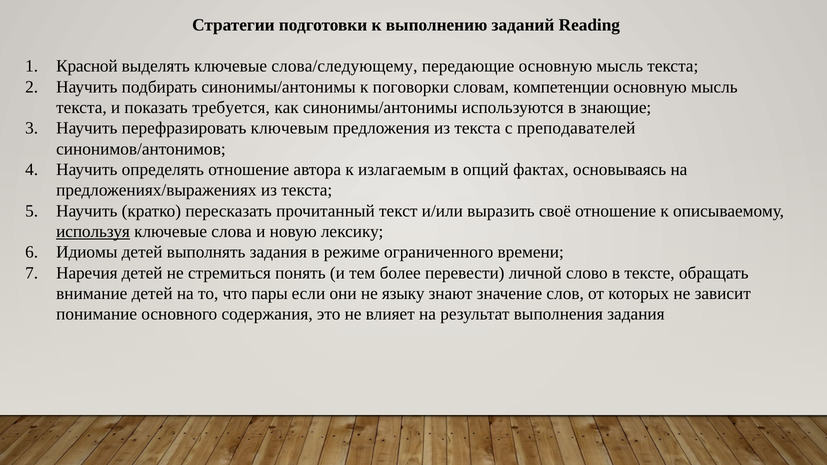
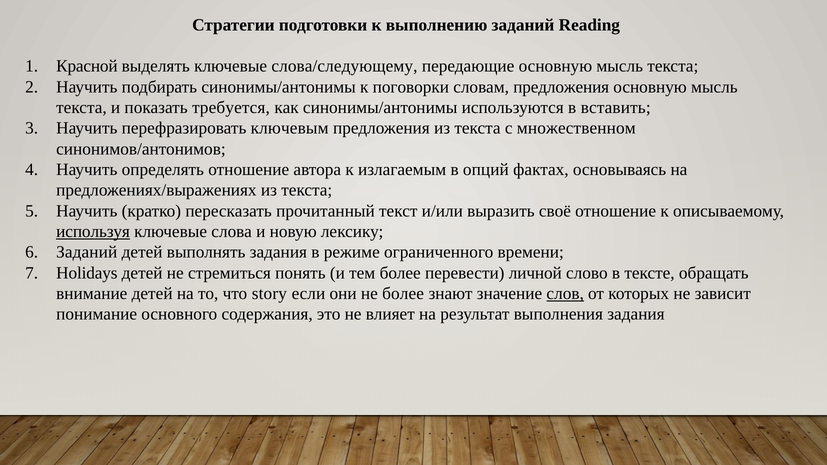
словам компетенции: компетенции -> предложения (561, 87)
знающие: знающие -> вставить (616, 108)
преподавателей: преподавателей -> множественном (576, 128)
Идиомы: Идиомы -> Заданий (87, 252)
Наречия: Наречия -> Holidays (87, 273)
пары: пары -> story (269, 294)
не языку: языку -> более (403, 294)
слов underline: none -> present (565, 294)
